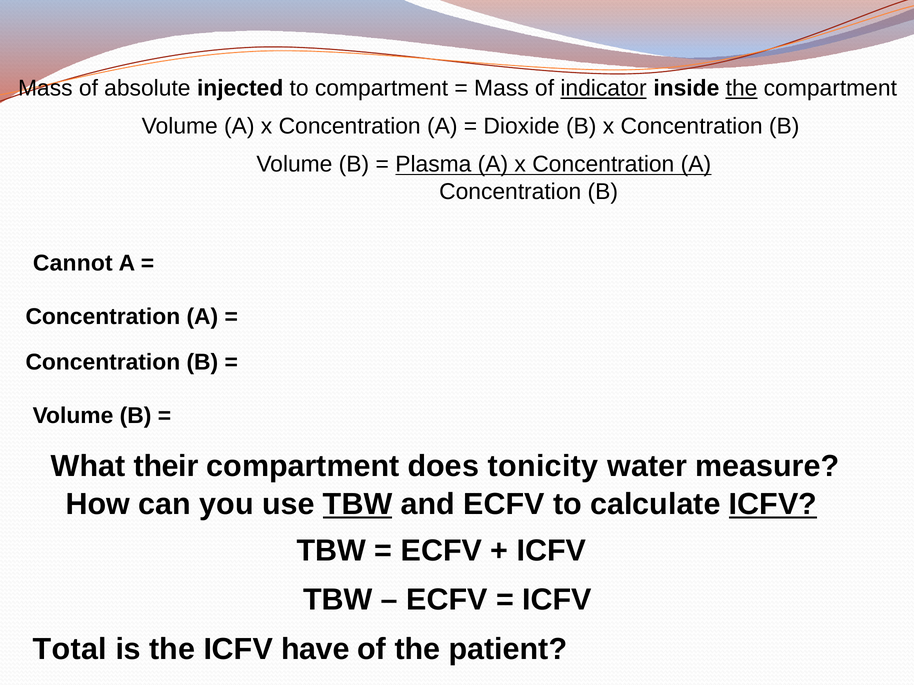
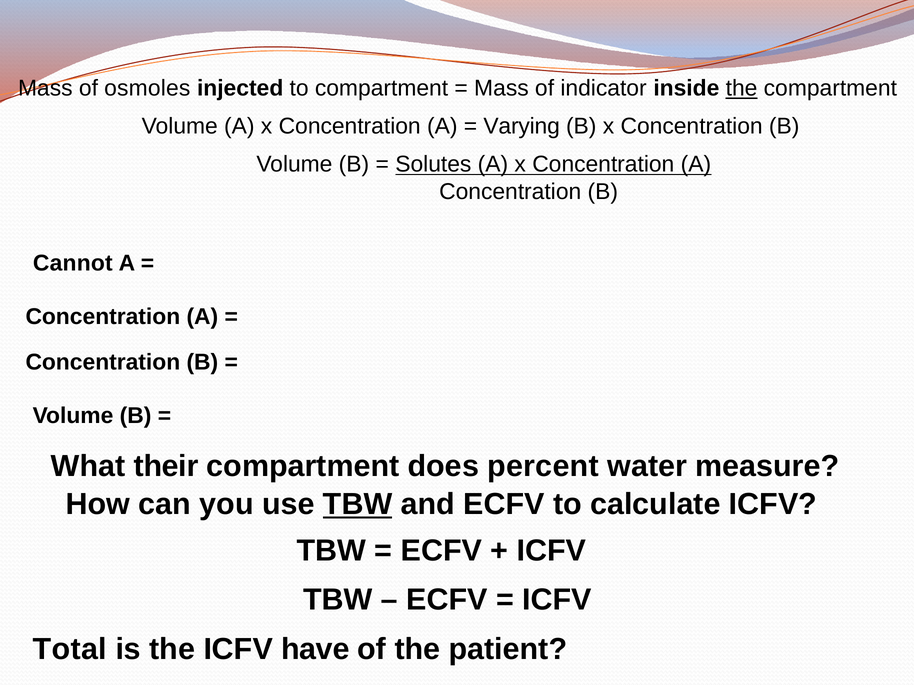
absolute: absolute -> osmoles (147, 88)
indicator underline: present -> none (604, 88)
Dioxide: Dioxide -> Varying (522, 126)
Plasma: Plasma -> Solutes (433, 164)
tonicity: tonicity -> percent (543, 467)
ICFV underline: present -> none (773, 505)
